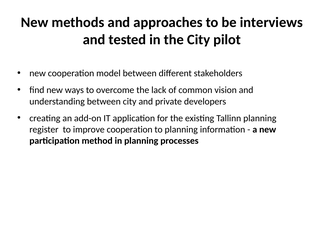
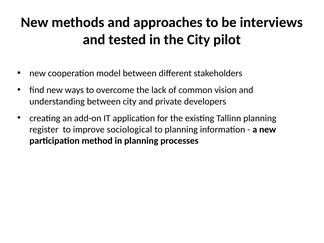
improve cooperation: cooperation -> sociological (129, 129)
